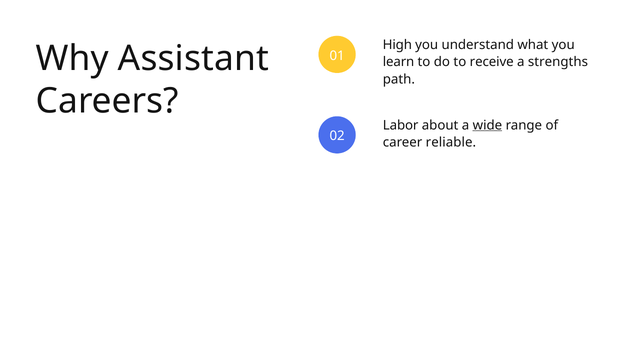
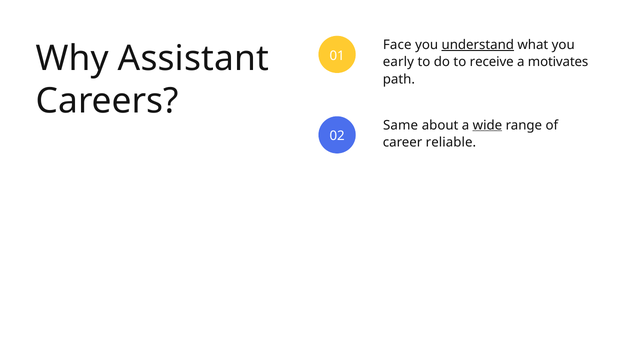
High: High -> Face (397, 45)
understand underline: none -> present (478, 45)
learn: learn -> early (398, 62)
strengths: strengths -> motivates (558, 62)
Labor: Labor -> Same (401, 125)
